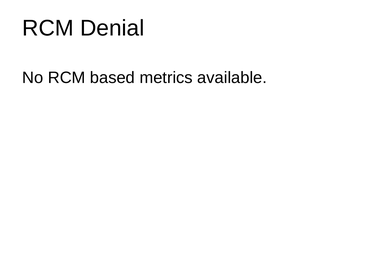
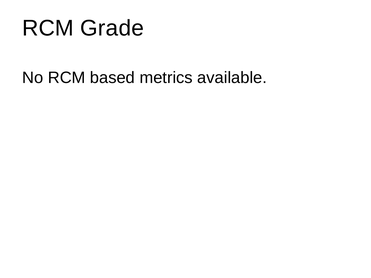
Denial: Denial -> Grade (112, 28)
